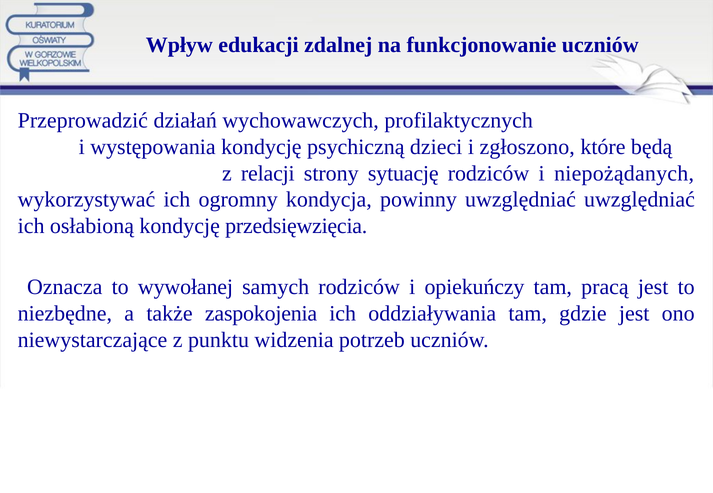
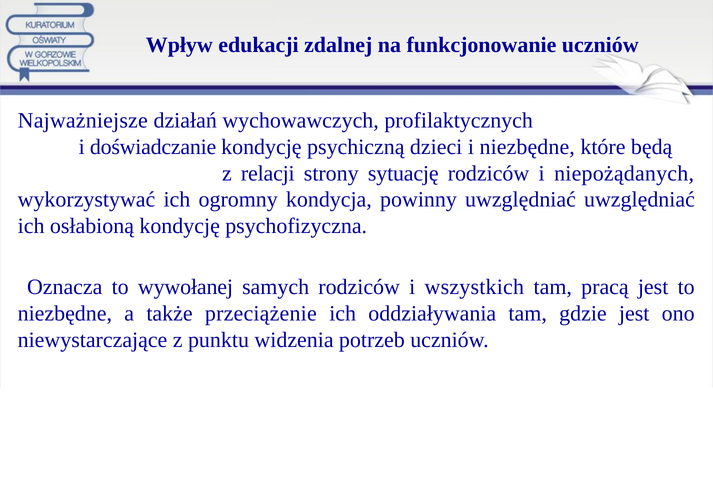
Przeprowadzić: Przeprowadzić -> Najważniejsze (83, 121)
występowania: występowania -> doświadczanie (153, 147)
i zgłoszono: zgłoszono -> niezbędne (527, 147)
przedsięwzięcia: przedsięwzięcia -> psychofizyczna (296, 226)
opiekuńczy: opiekuńczy -> wszystkich (474, 288)
zaspokojenia: zaspokojenia -> przeciążenie (261, 314)
